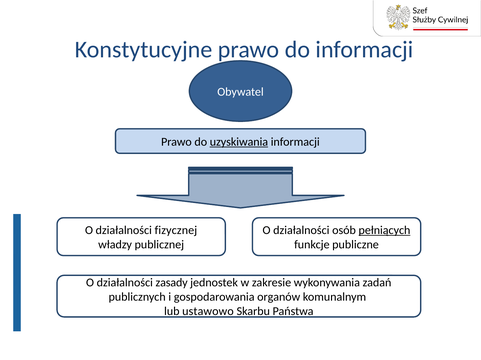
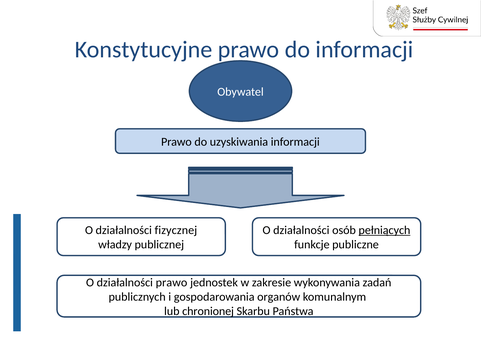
uzyskiwania underline: present -> none (239, 142)
działalności zasady: zasady -> prawo (172, 283)
ustawowo: ustawowo -> chronionej (208, 312)
